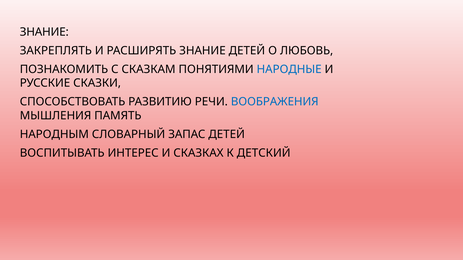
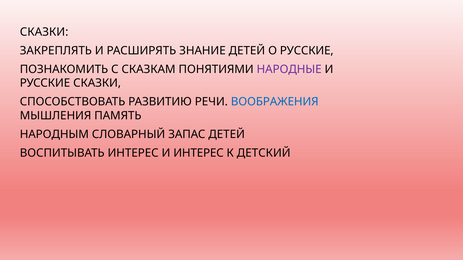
ЗНАНИЕ: ЗНАНИЕ -> СКАЗКИ (44, 32)
О ЛЮБОВЬ: ЛЮБОВЬ -> РУССКИЕ (307, 51)
НАРОДНЫЕ colour: blue -> purple (289, 69)
И СКАЗКАХ: СКАЗКАХ -> ИНТЕРЕС (199, 153)
